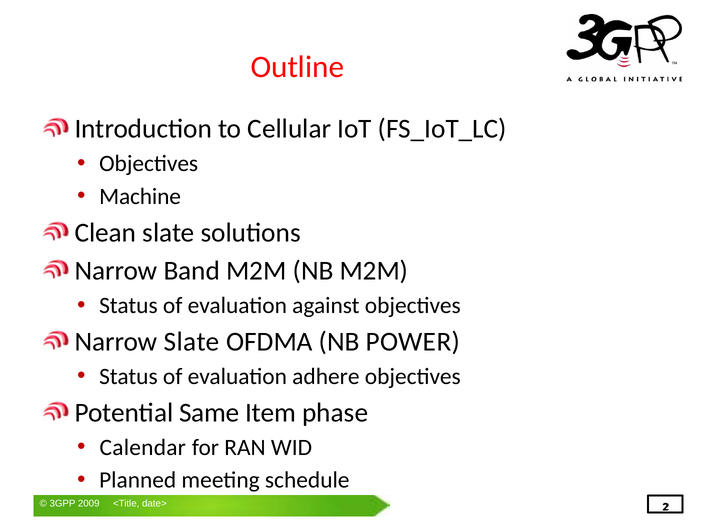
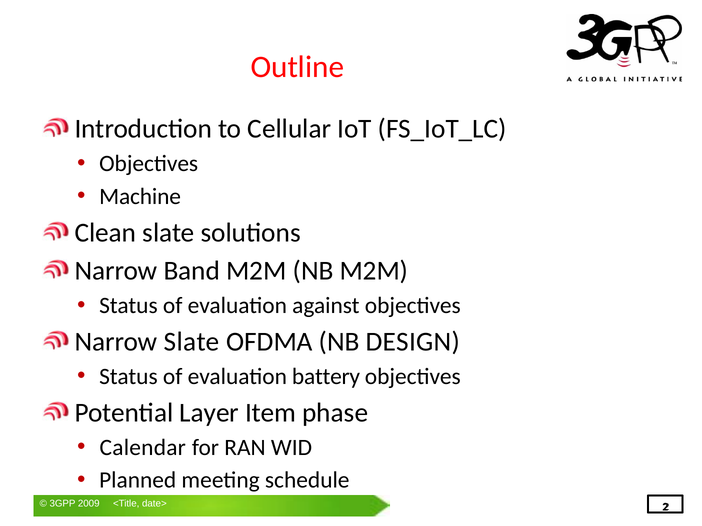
POWER: POWER -> DESIGN (413, 342)
adhere: adhere -> battery (326, 377)
Same: Same -> Layer (209, 413)
